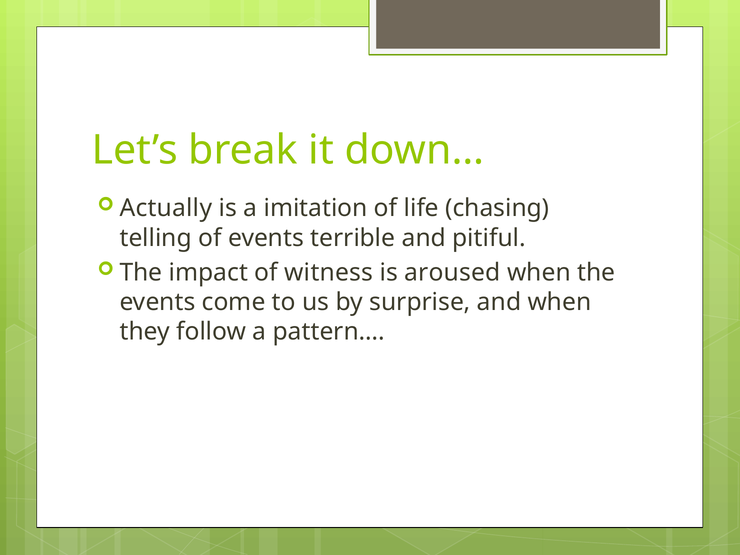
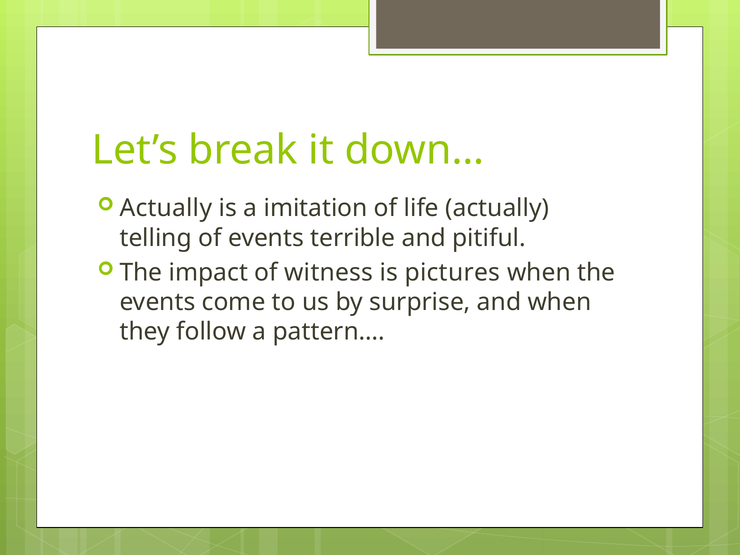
life chasing: chasing -> actually (497, 208)
aroused: aroused -> pictures (452, 272)
